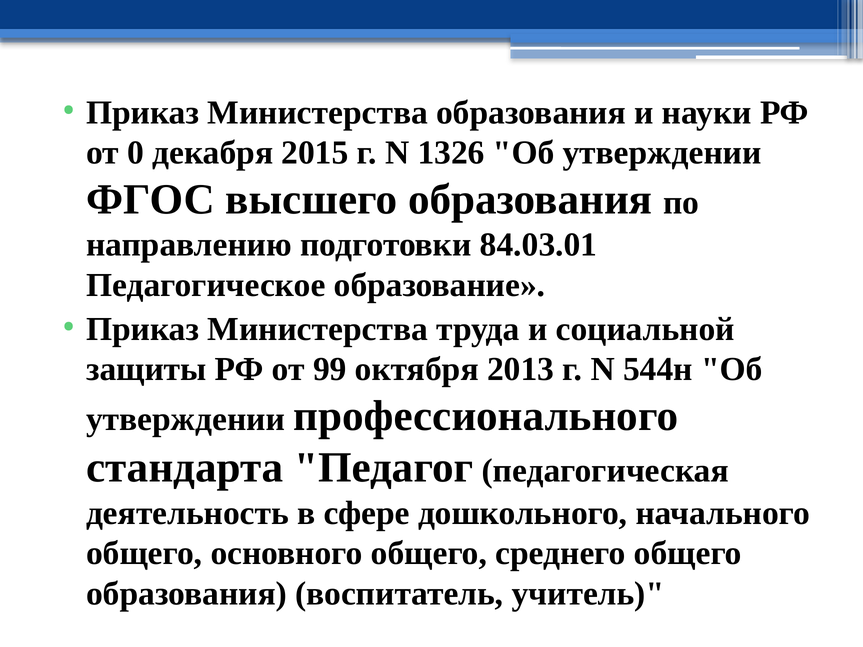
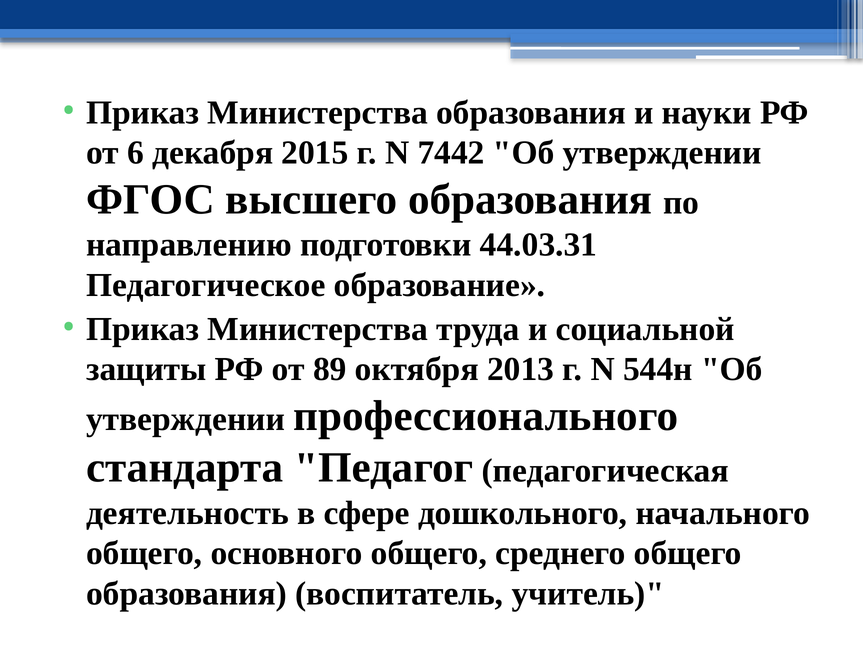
0: 0 -> 6 (136, 153)
1326: 1326 -> 7442 (451, 153)
84.03.01: 84.03.01 -> 44.03.31 (539, 245)
99: 99 -> 89 (330, 369)
